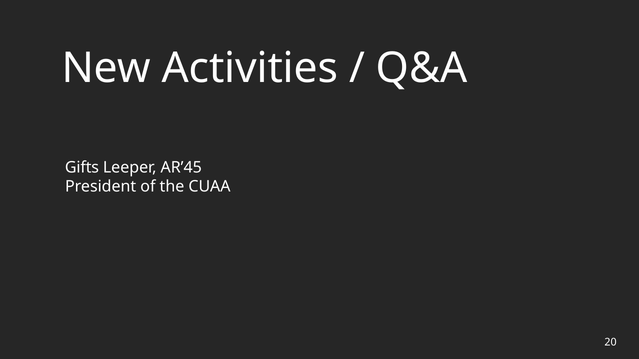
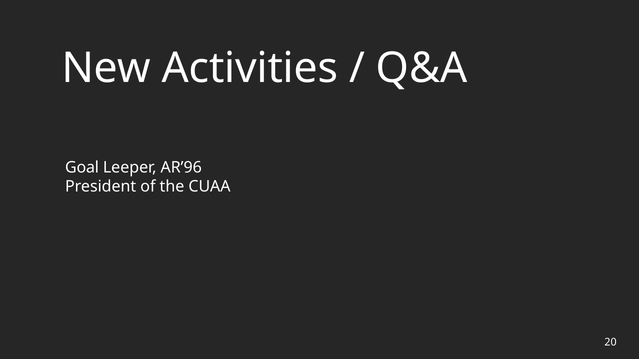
Gifts: Gifts -> Goal (82, 168)
AR’45: AR’45 -> AR’96 (181, 168)
